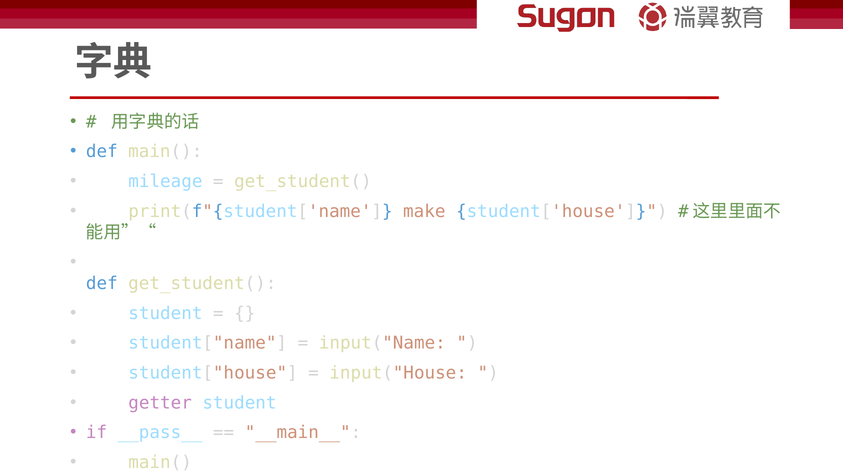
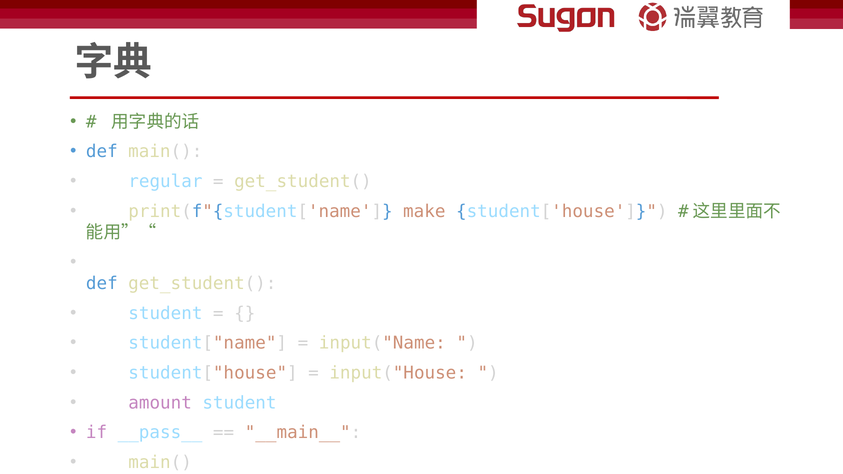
mileage: mileage -> regular (165, 182)
getter: getter -> amount (160, 403)
